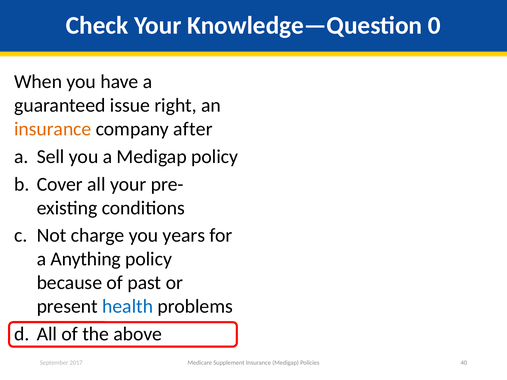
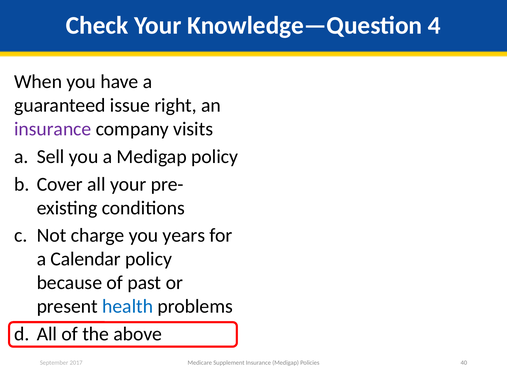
0: 0 -> 4 (434, 25)
insurance colour: orange -> purple (53, 129)
after: after -> visits (193, 129)
Anything: Anything -> Calendar (86, 259)
